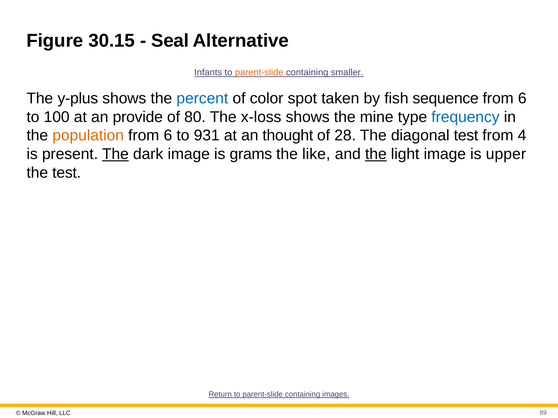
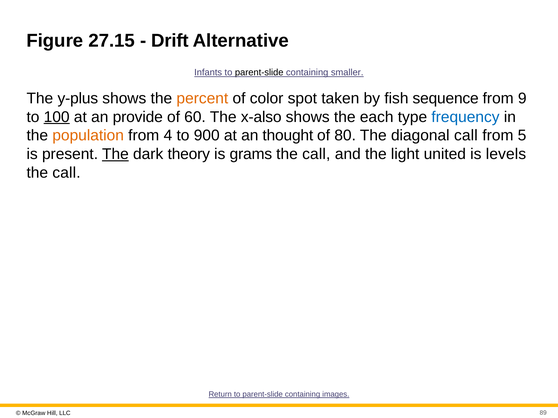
30.15: 30.15 -> 27.15 (112, 41)
Seal: Seal -> Drift (170, 41)
parent-slide colour: orange -> black (259, 73)
percent colour: blue -> orange (202, 98)
6: 6 -> 9 (522, 98)
100 underline: none -> present (57, 117)
80: 80 -> 60 (195, 117)
x-loss: x-loss -> x-also (261, 117)
mine: mine -> each (377, 117)
6: 6 -> 4 (168, 136)
931: 931 -> 900 (207, 136)
28: 28 -> 80 (345, 136)
diagonal test: test -> call (466, 136)
4: 4 -> 5 (522, 136)
dark image: image -> theory (189, 154)
like: like -> call (316, 154)
the underline: present -> none (376, 154)
light image: image -> united (445, 154)
upper: upper -> levels (506, 154)
test: test -> call (66, 173)
